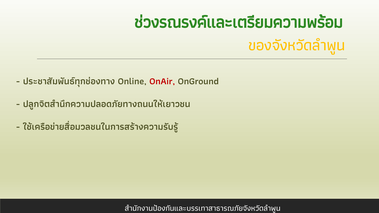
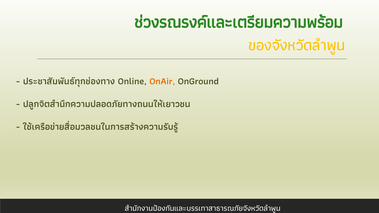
OnAir colour: red -> orange (162, 81)
